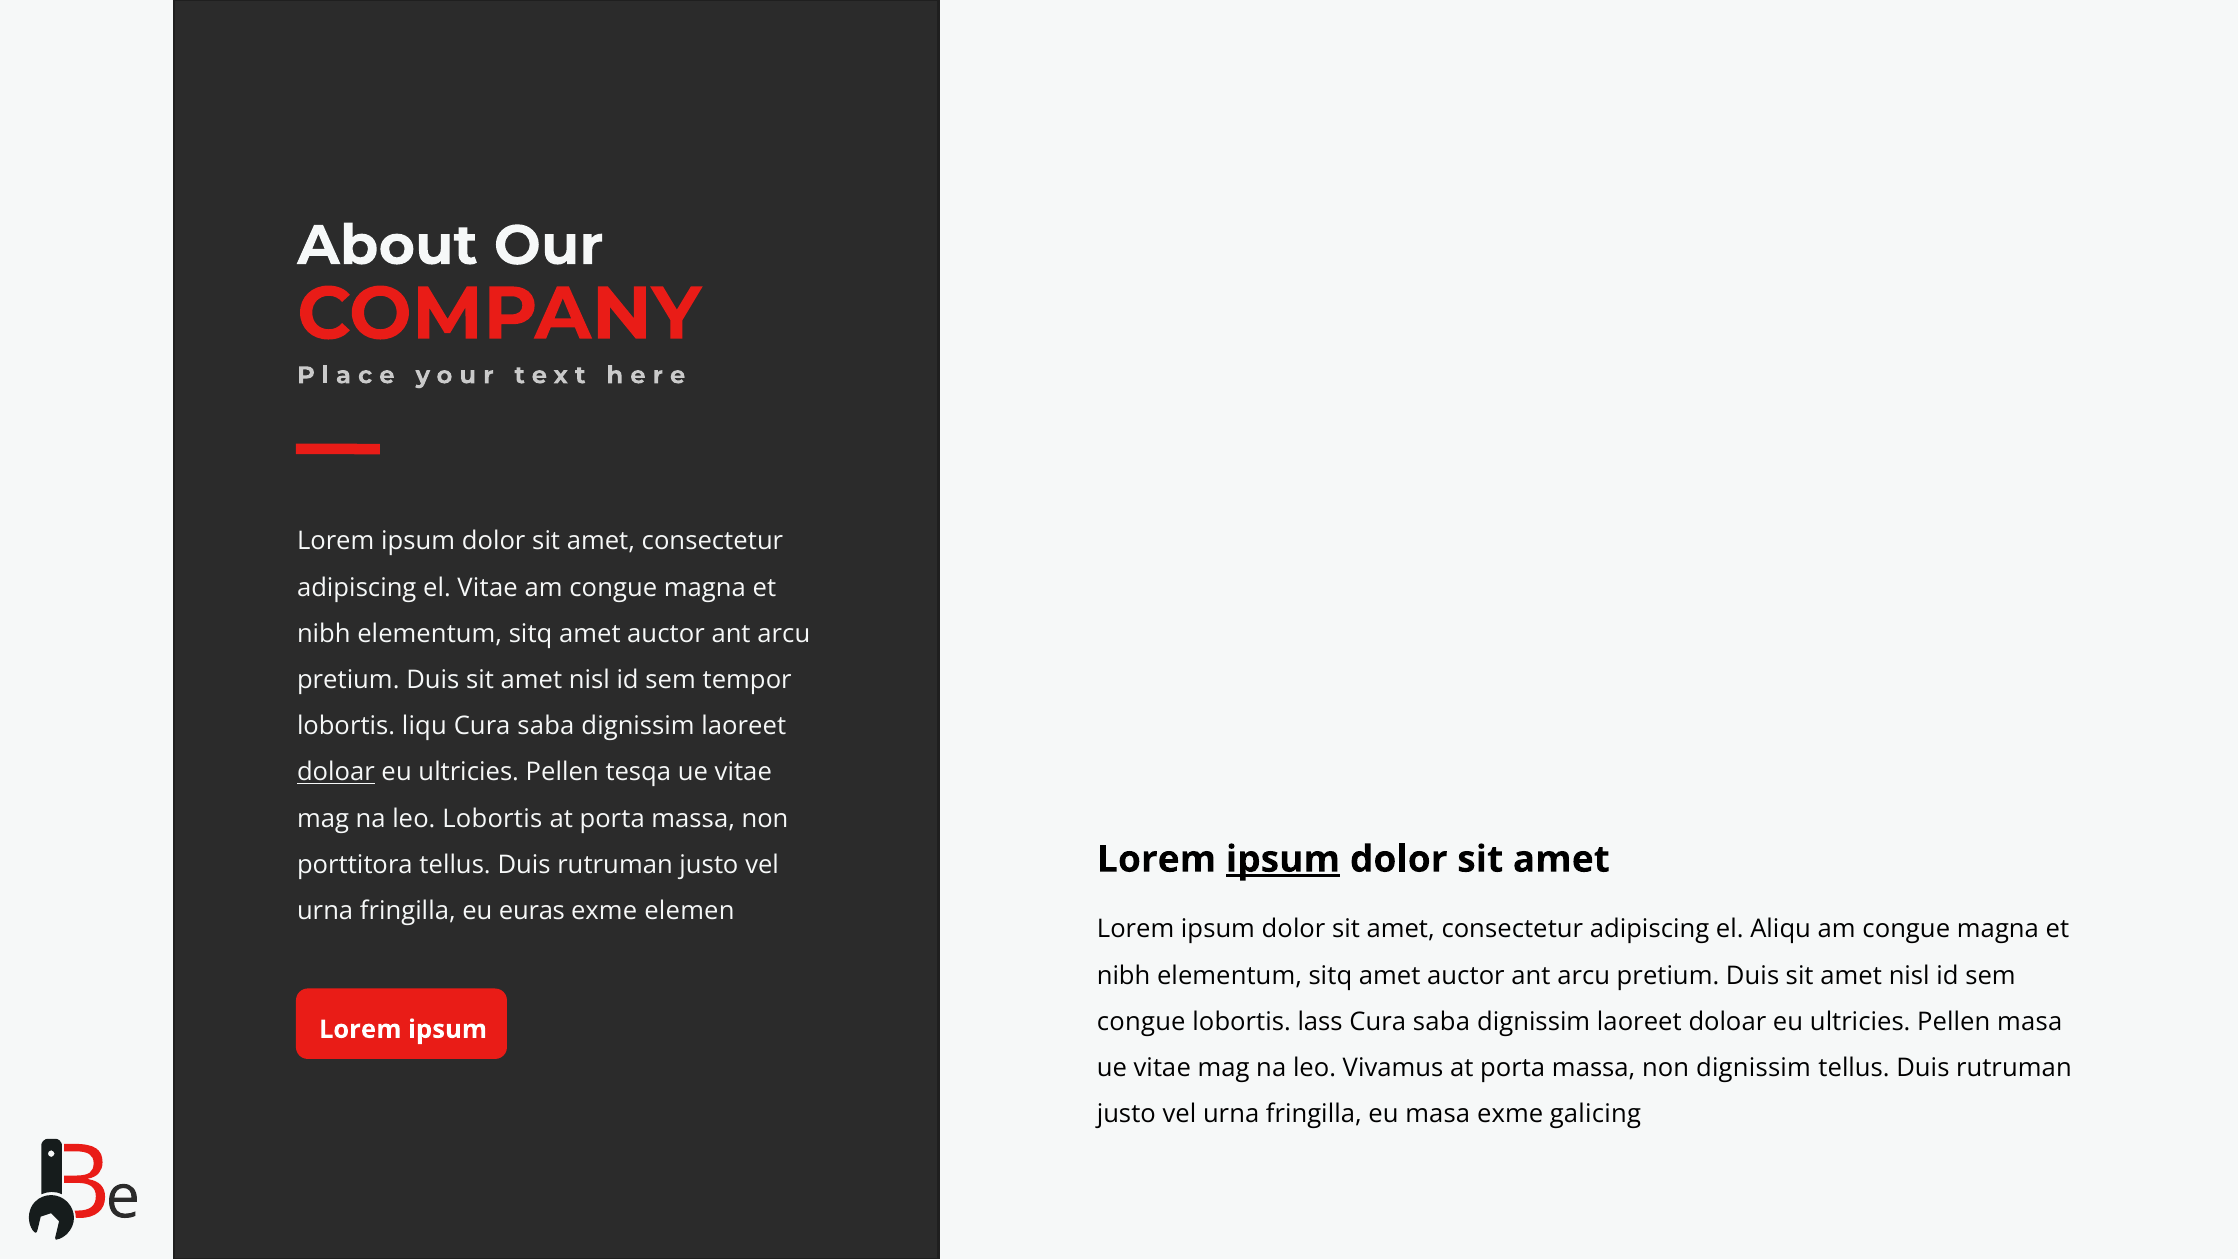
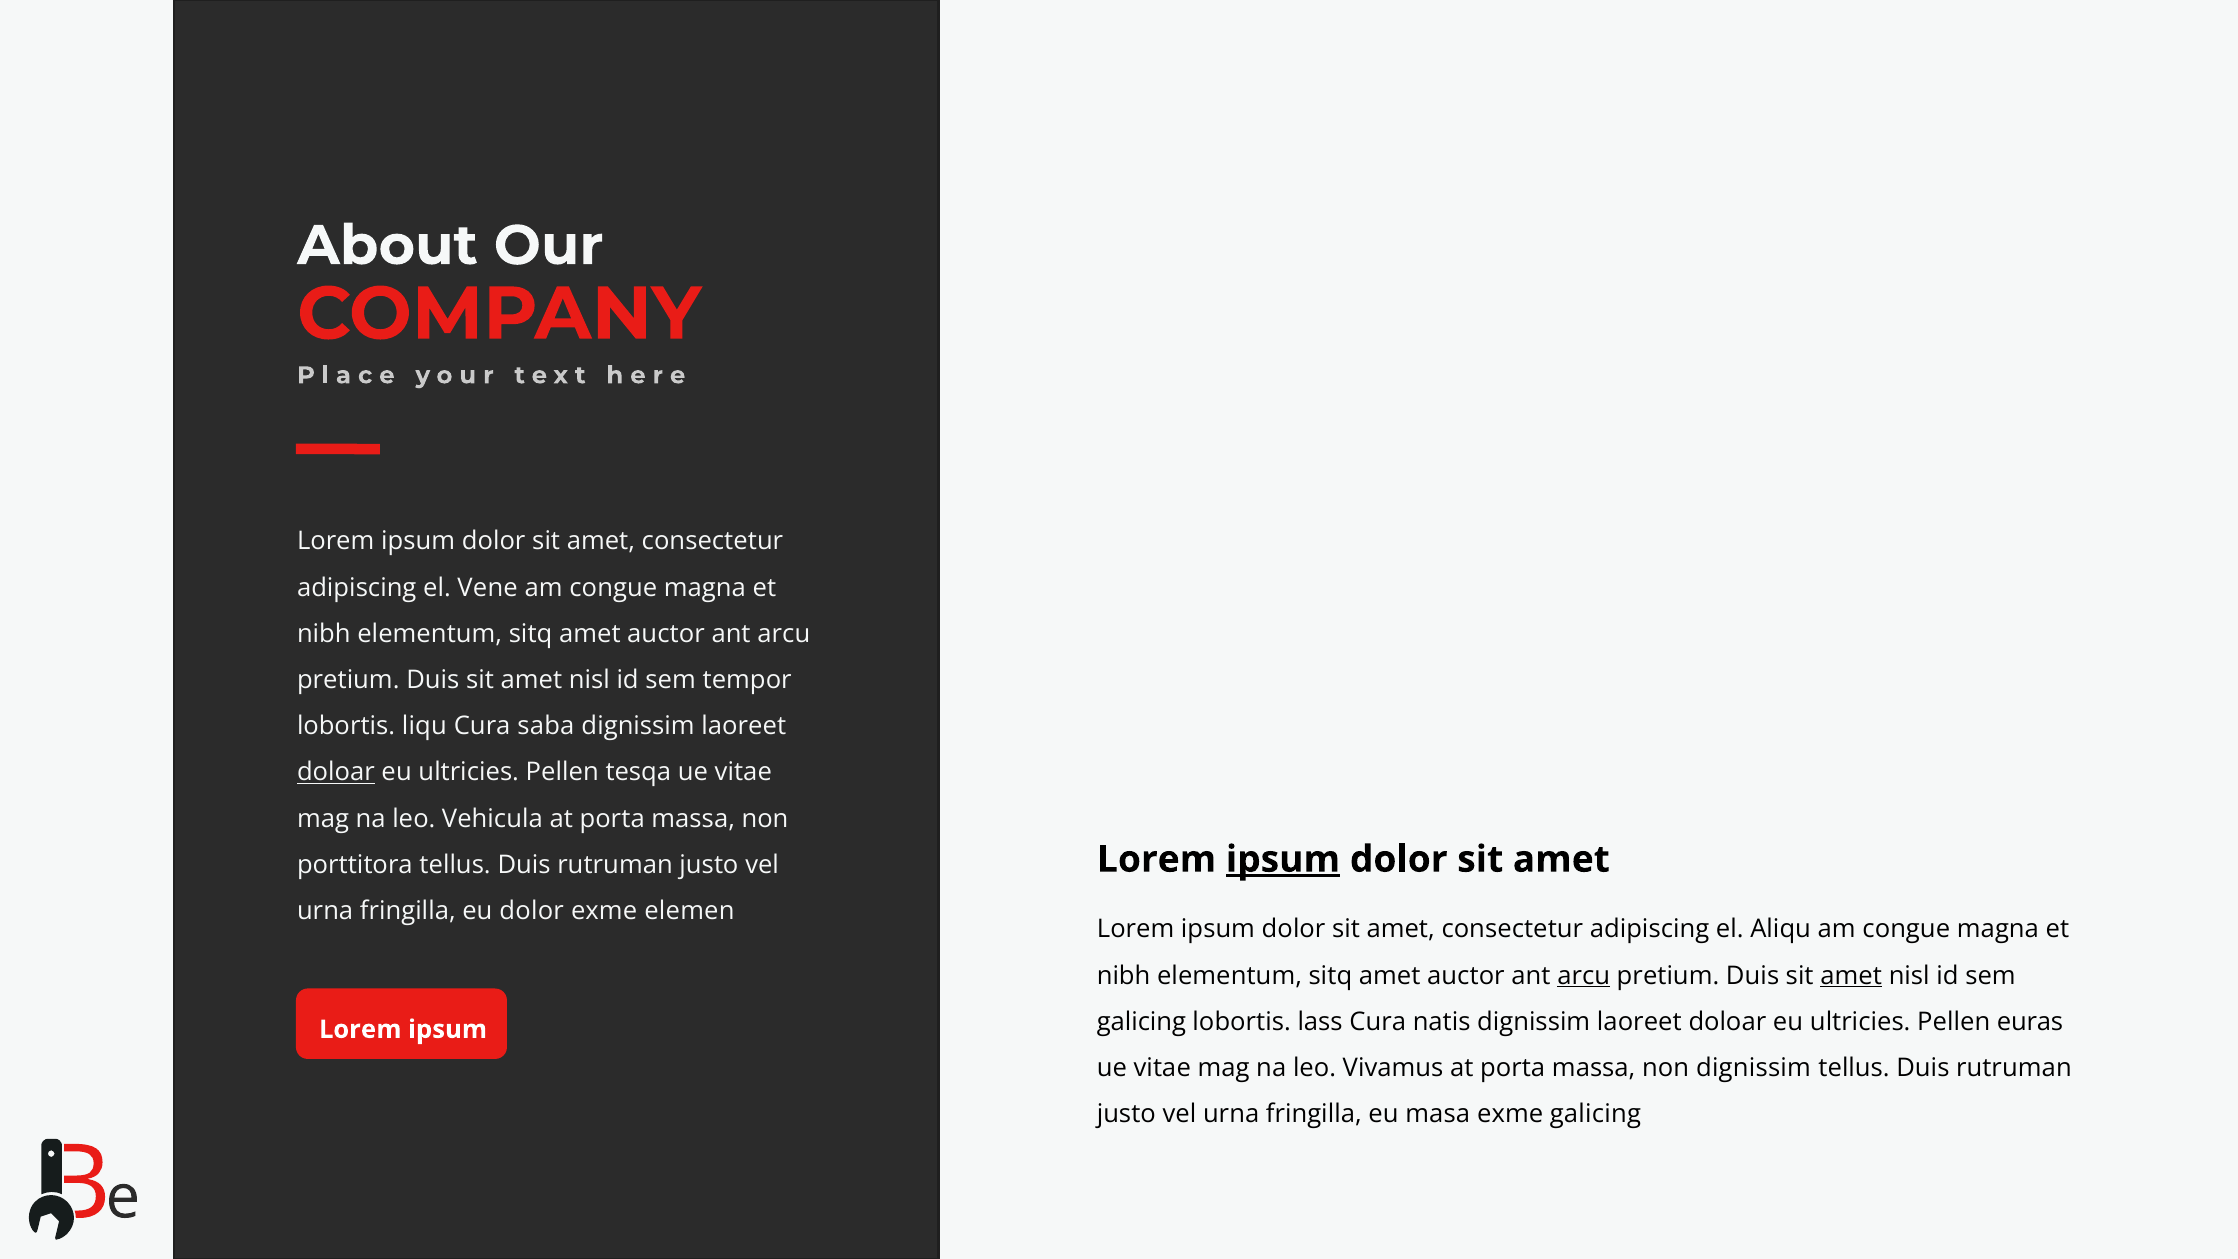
el Vitae: Vitae -> Vene (488, 588)
leo Lobortis: Lobortis -> Vehicula (492, 819)
eu euras: euras -> dolor (532, 911)
arcu underline: none -> present (1584, 976)
amet underline: none -> present (1851, 976)
congue: congue -> galicing (1141, 1022)
lass Cura saba: saba -> natis (1442, 1022)
Pellen masa: masa -> euras (2030, 1022)
